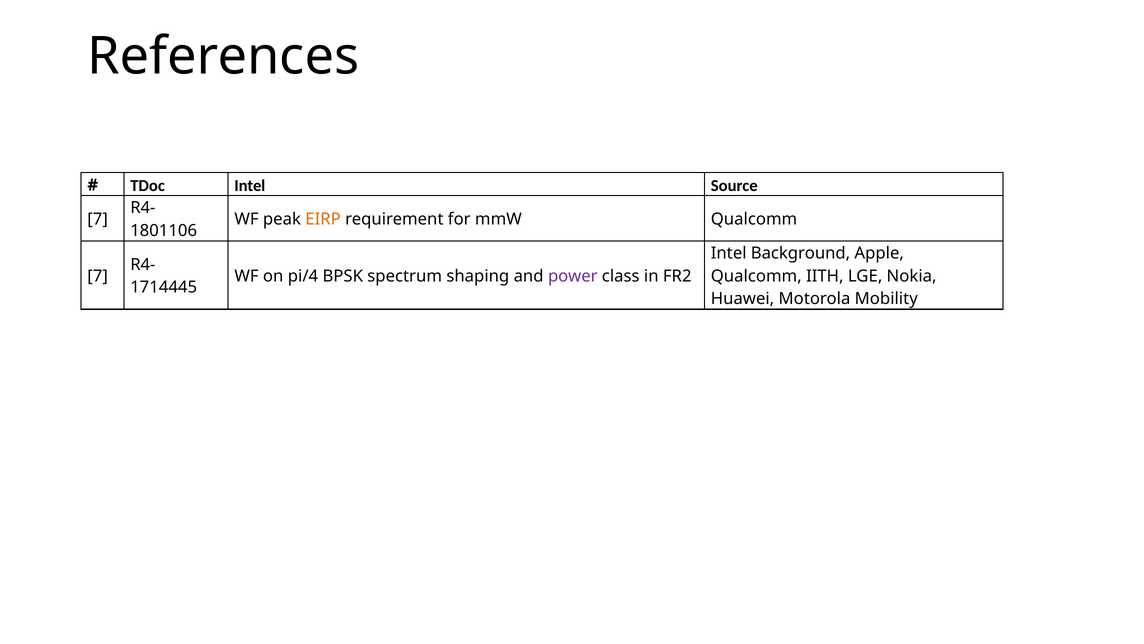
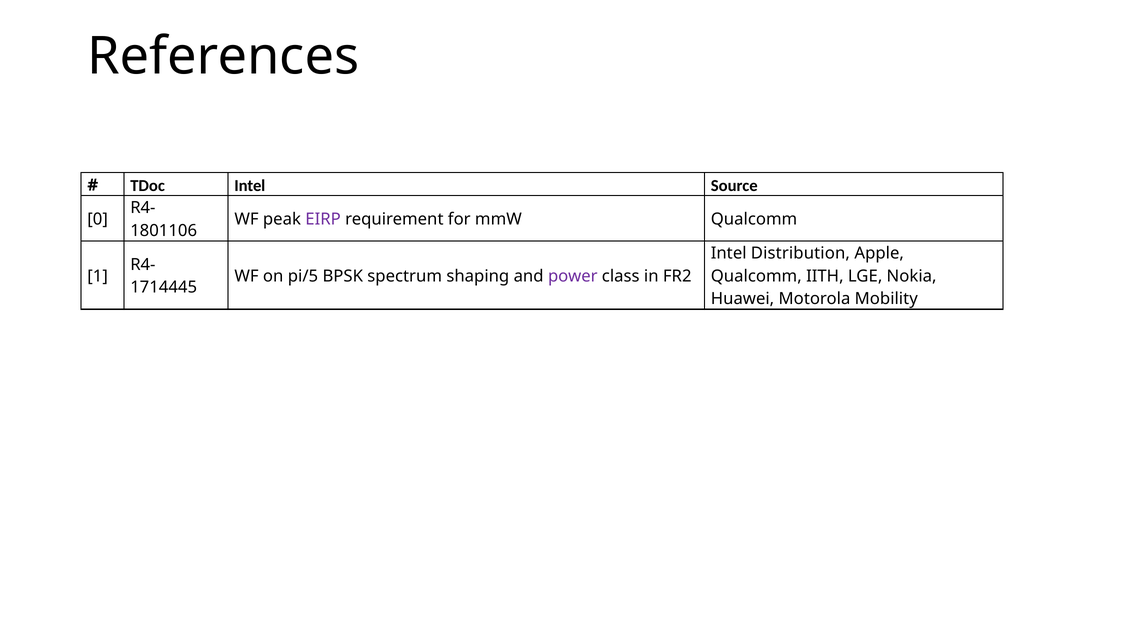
7: 7 -> 0 (98, 219)
EIRP colour: orange -> purple (323, 219)
Background: Background -> Distribution (800, 253)
7: 7 -> 1 (98, 276)
pi/4: pi/4 -> pi/5 (303, 276)
